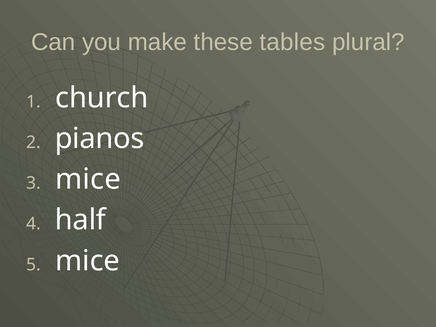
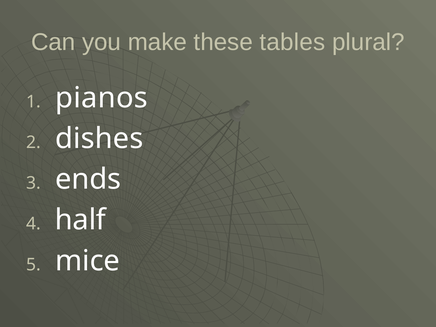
church: church -> pianos (102, 98)
pianos: pianos -> dishes (99, 139)
mice: mice -> ends (88, 179)
